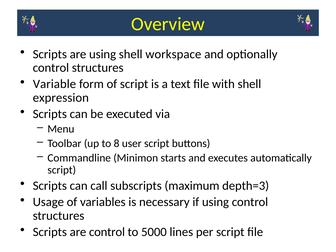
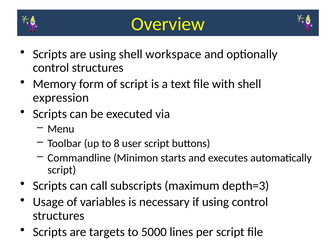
Variable: Variable -> Memory (55, 84)
are control: control -> targets (107, 232)
